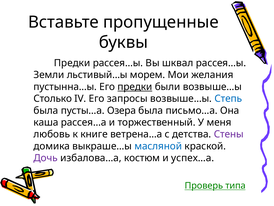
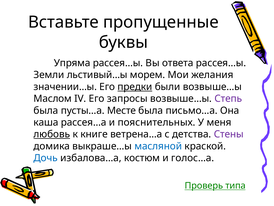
Предки: Предки -> Упряма (72, 63)
шквал: шквал -> ответа (178, 63)
пустынна…ы: пустынна…ы -> значении…ы (65, 87)
Столько: Столько -> Маслом (53, 98)
Степь colour: blue -> purple (228, 98)
Озера: Озера -> Месте (121, 110)
торжественный: торжественный -> пояснительных (157, 122)
любовь underline: none -> present (52, 134)
Дочь colour: purple -> blue (46, 158)
успех…а: успех…а -> голос…а (193, 158)
